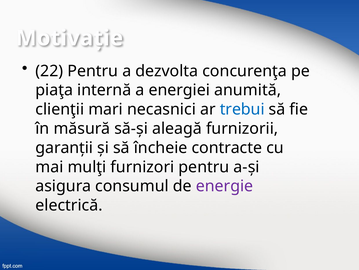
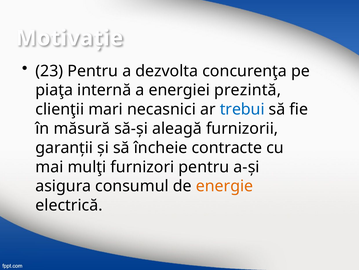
22: 22 -> 23 (49, 71)
anumită: anumită -> prezintă (248, 90)
energie colour: purple -> orange (225, 186)
